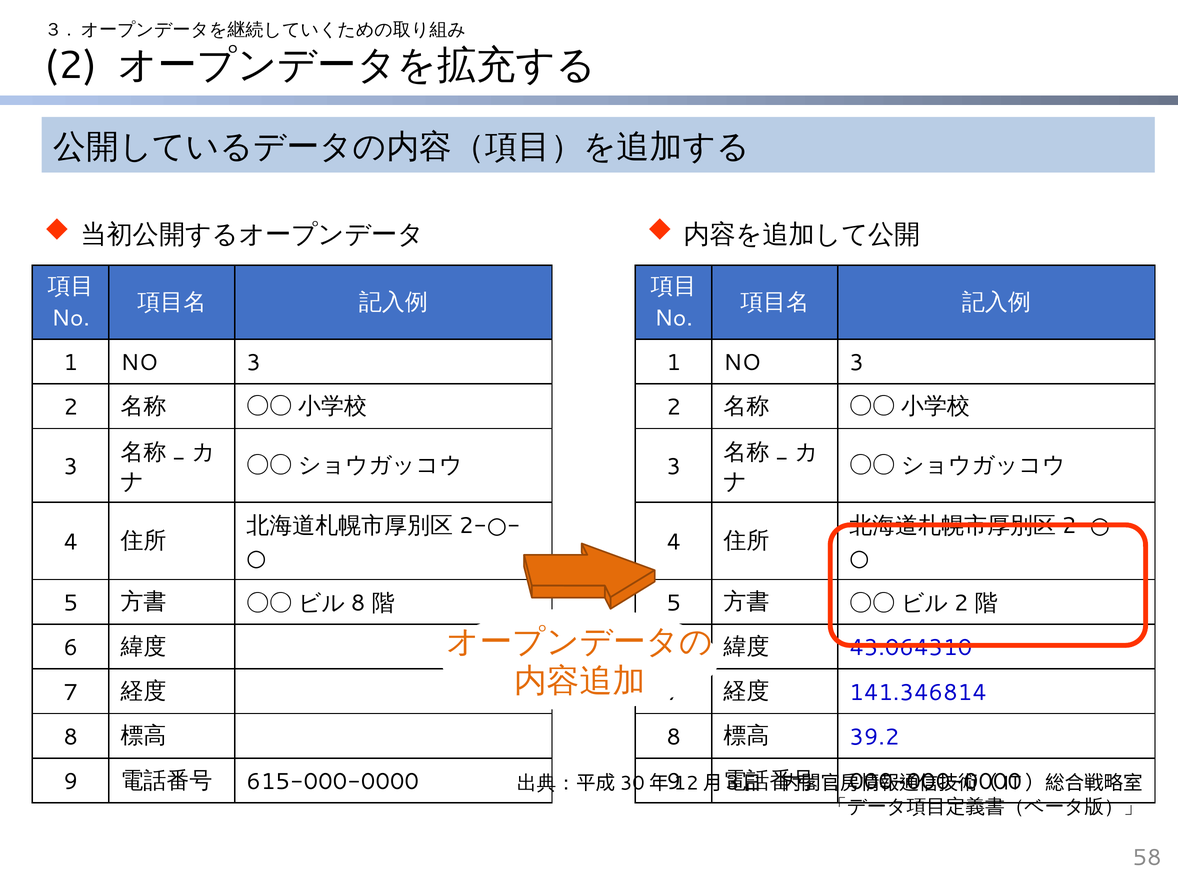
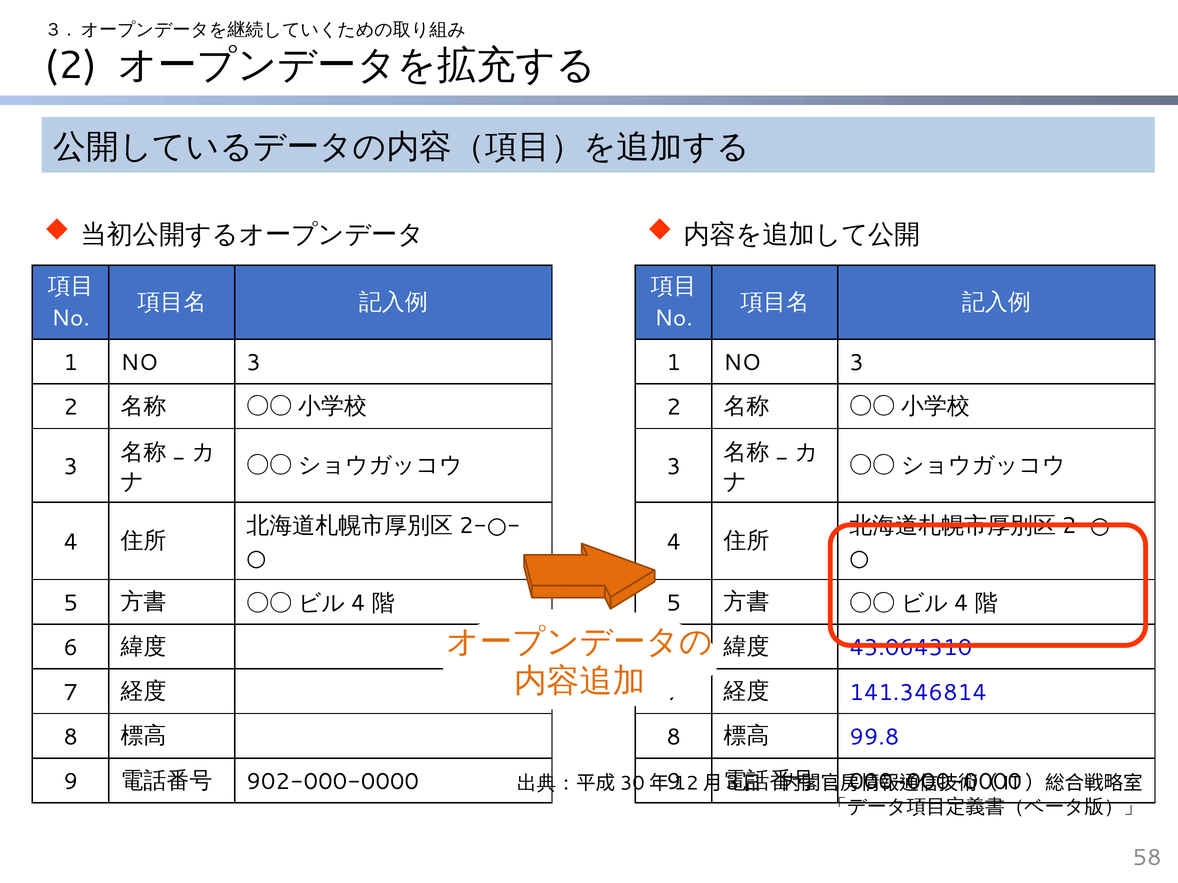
8: 8 -> 4 (358, 603)
2: 2 -> 4 (961, 603)
39.2: 39.2 -> 99.8 (874, 738)
615-000-0000: 615-000-0000 -> 902-000-0000 (333, 782)
